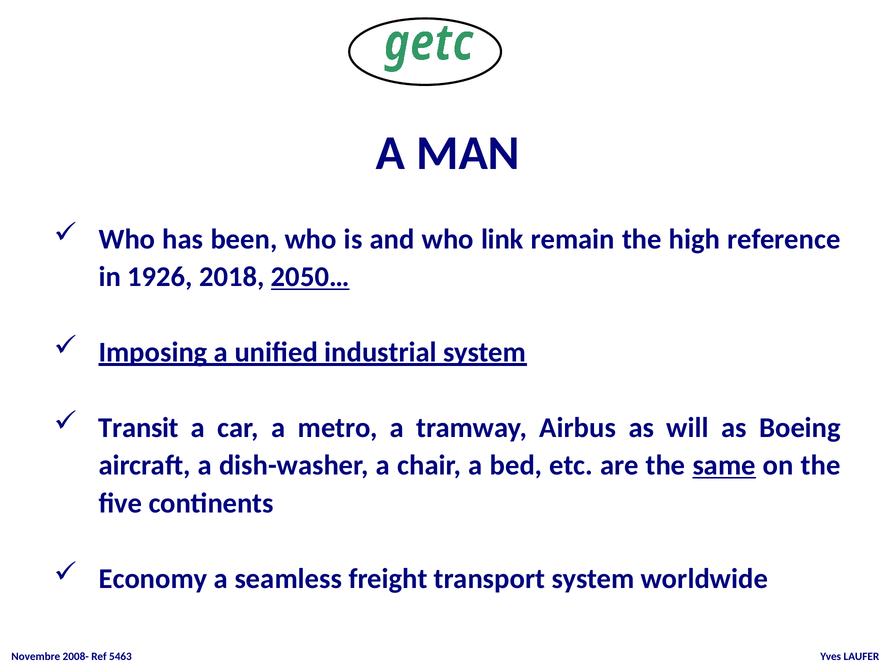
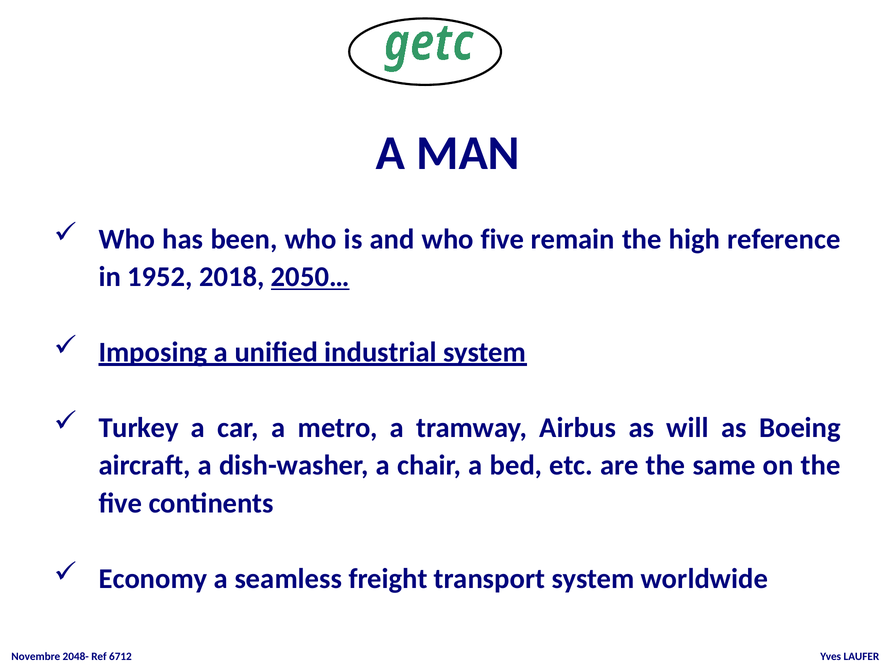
who link: link -> five (502, 239)
1926: 1926 -> 1952 (160, 277)
Transit: Transit -> Turkey (139, 428)
same underline: present -> none (724, 466)
2008-: 2008- -> 2048- (76, 656)
5463: 5463 -> 6712 (120, 656)
